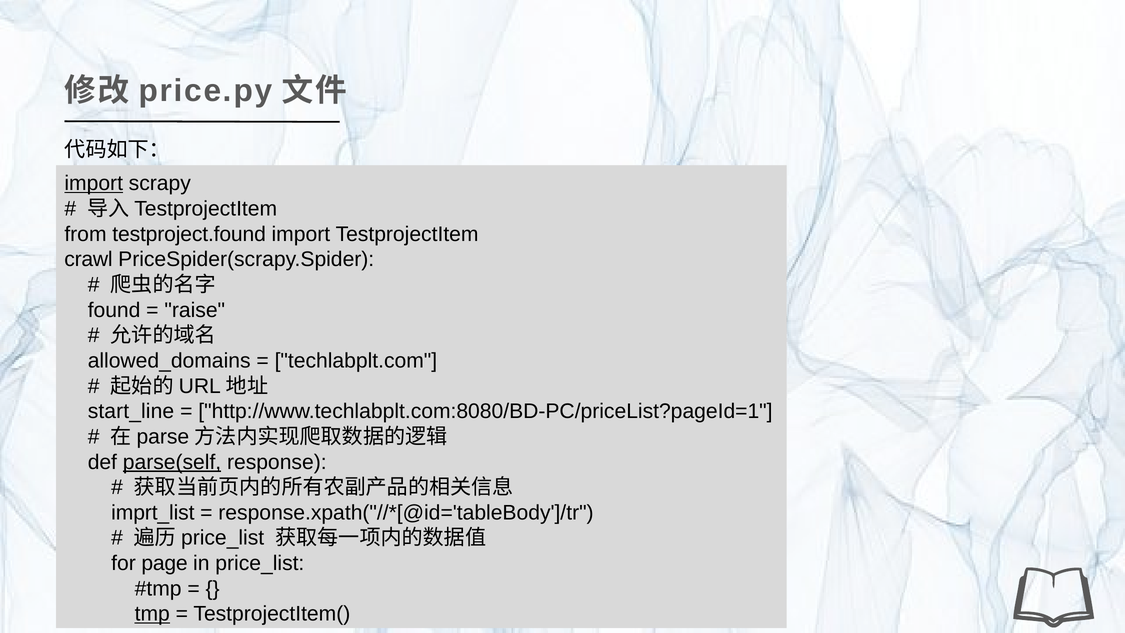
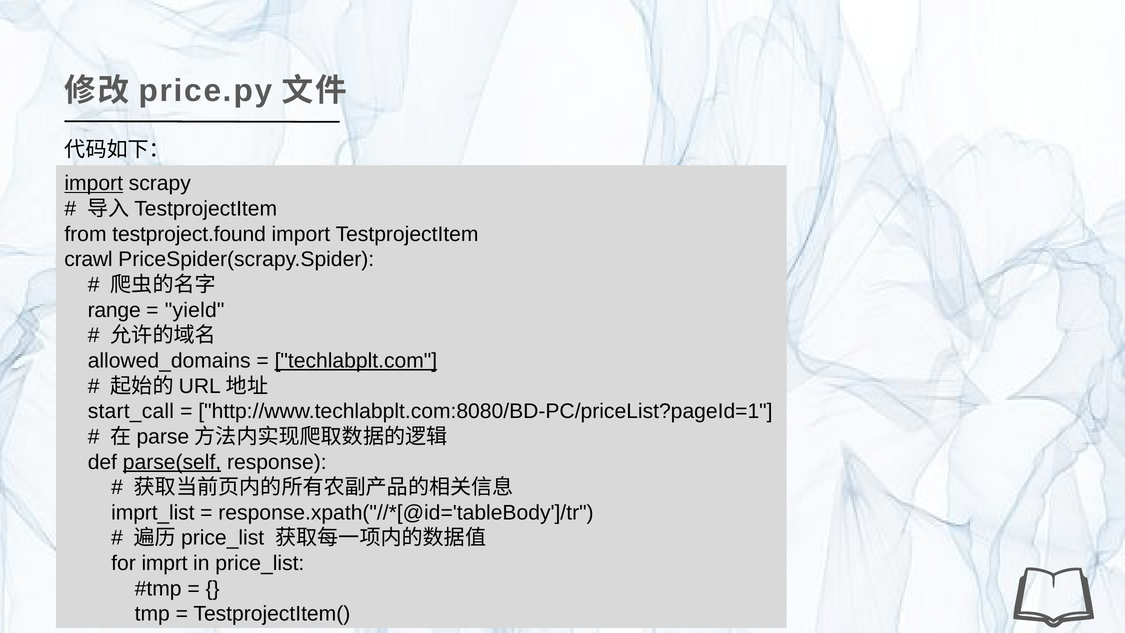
found: found -> range (114, 310)
raise: raise -> yield (195, 310)
techlabplt.com underline: none -> present (356, 361)
start_line: start_line -> start_call (131, 411)
page: page -> imprt (165, 563)
tmp underline: present -> none (152, 614)
